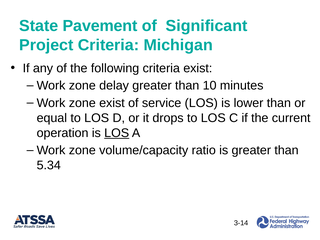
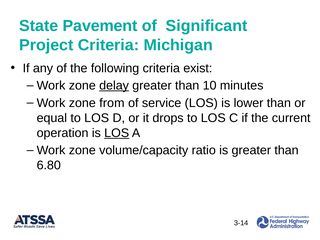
delay underline: none -> present (114, 86)
zone exist: exist -> from (112, 103)
5.34: 5.34 -> 6.80 (49, 165)
